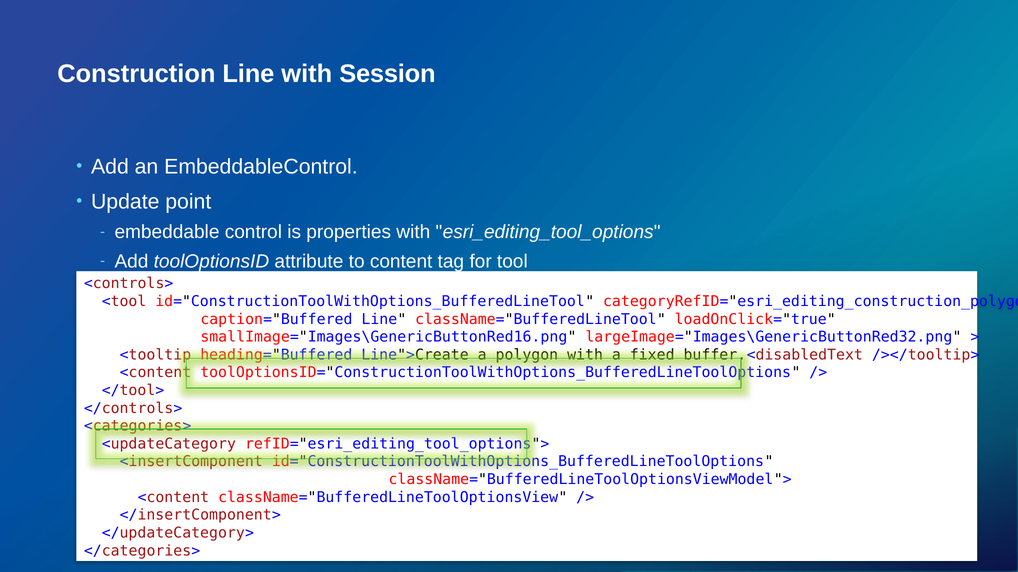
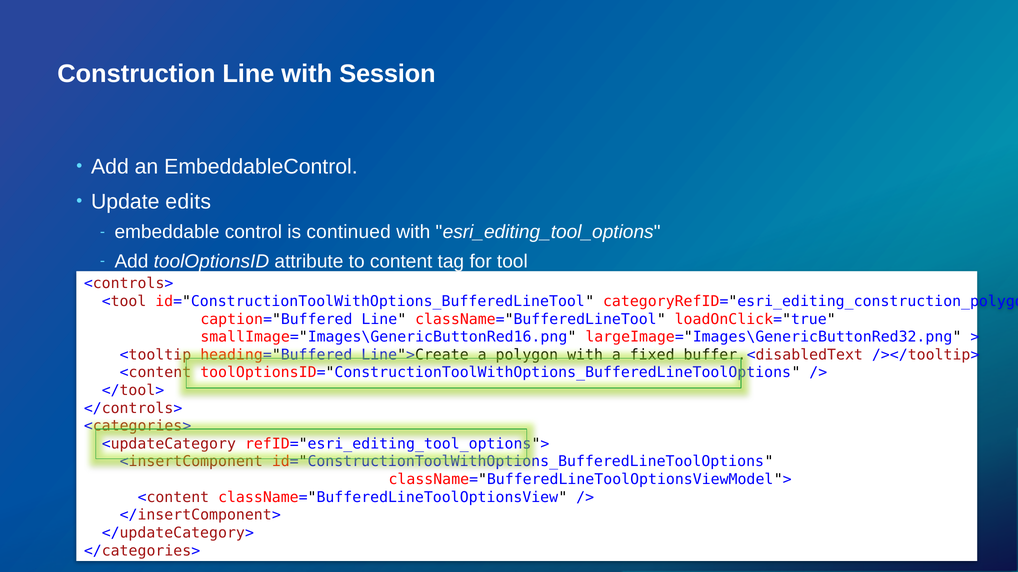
point: point -> edits (188, 202)
properties: properties -> continued (349, 232)
